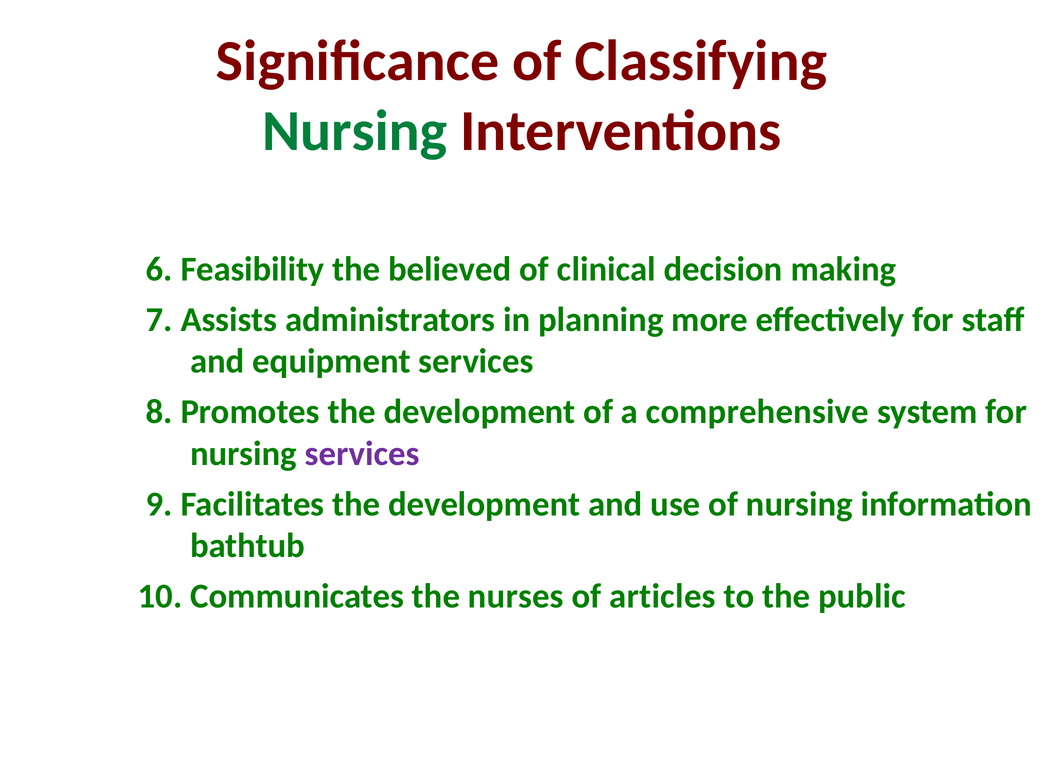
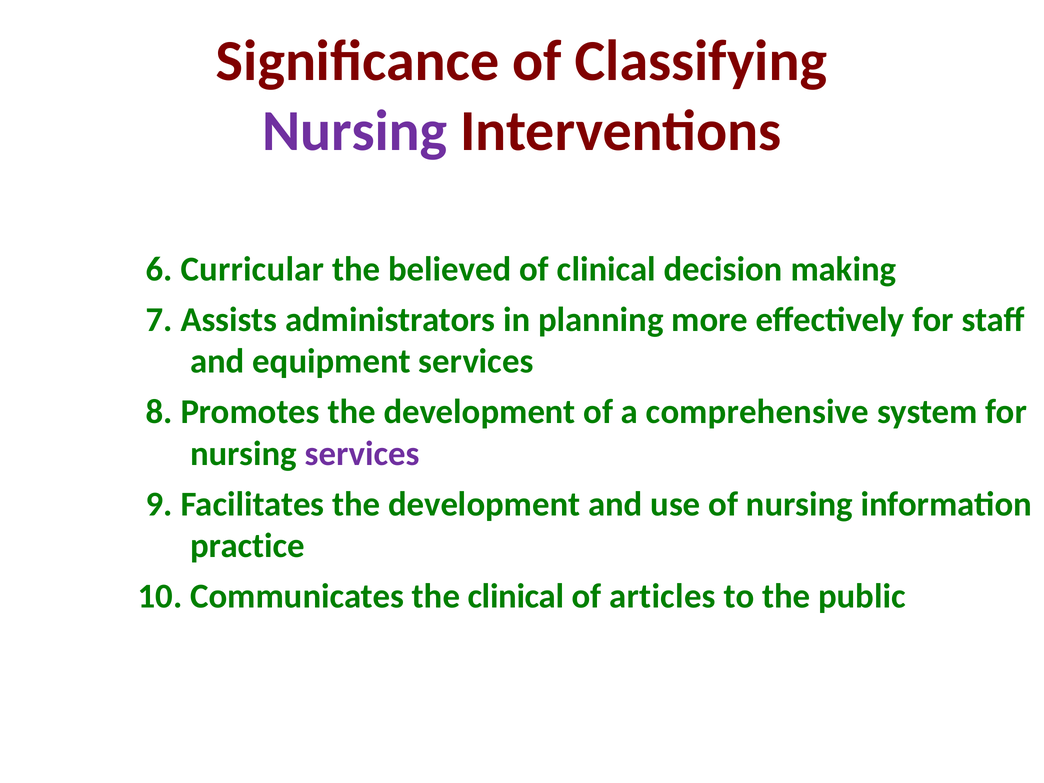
Nursing colour: green -> purple (355, 131)
Feasibility: Feasibility -> Curricular (252, 269)
bathtub: bathtub -> practice (247, 546)
the nurses: nurses -> clinical (516, 596)
